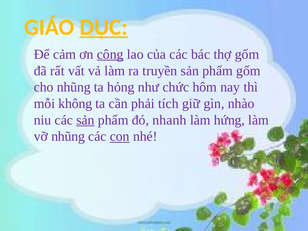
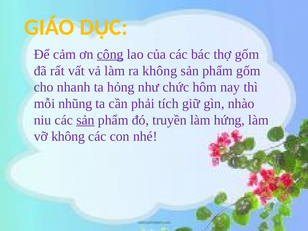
DỤC underline: present -> none (104, 27)
ra truyền: truyền -> không (160, 71)
cho nhũng: nhũng -> nhanh (74, 87)
không: không -> nhũng (75, 104)
nhanh: nhanh -> truyền (170, 120)
vỡ nhũng: nhũng -> không (68, 136)
con underline: present -> none (120, 136)
